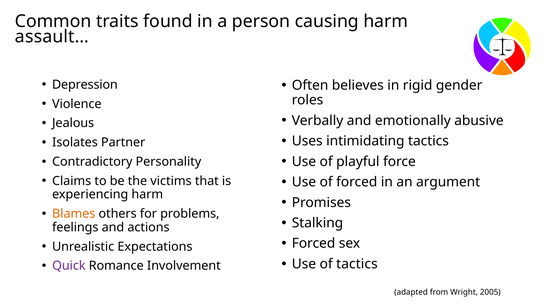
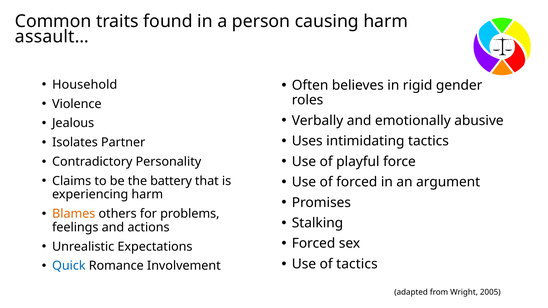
Depression: Depression -> Household (85, 85)
victims: victims -> battery (171, 181)
Quick colour: purple -> blue (69, 266)
